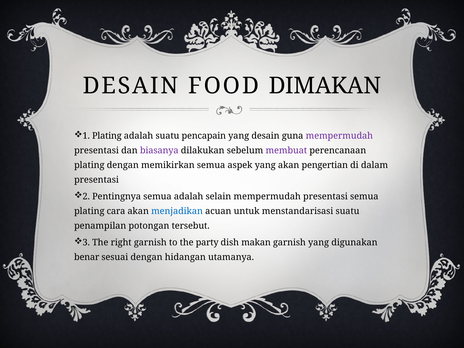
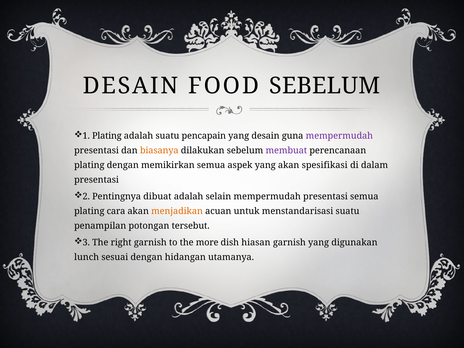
FOOD DIMAKAN: DIMAKAN -> SEBELUM (325, 86)
biasanya colour: purple -> orange (159, 150)
pengertian: pengertian -> spesifikasi (325, 165)
Pentingnya semua: semua -> dibuat (157, 197)
menjadikan colour: blue -> orange (177, 211)
party: party -> more (207, 243)
makan: makan -> hiasan (256, 243)
benar: benar -> lunch (87, 257)
